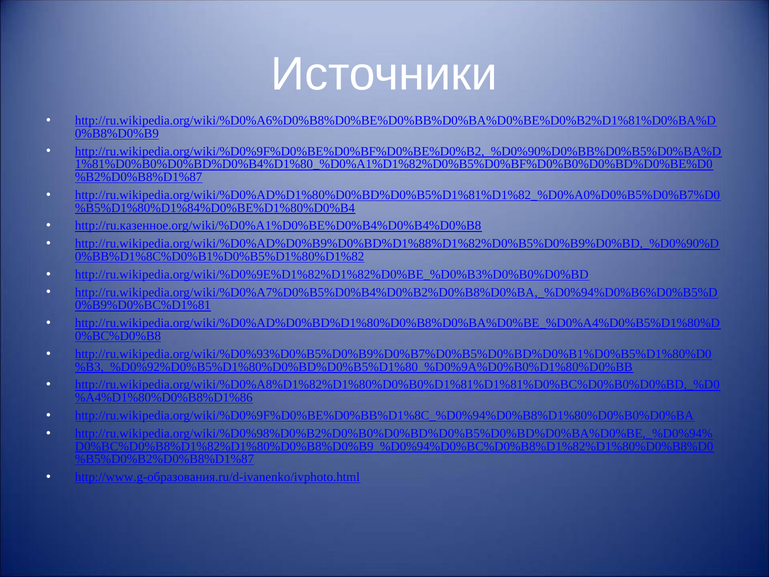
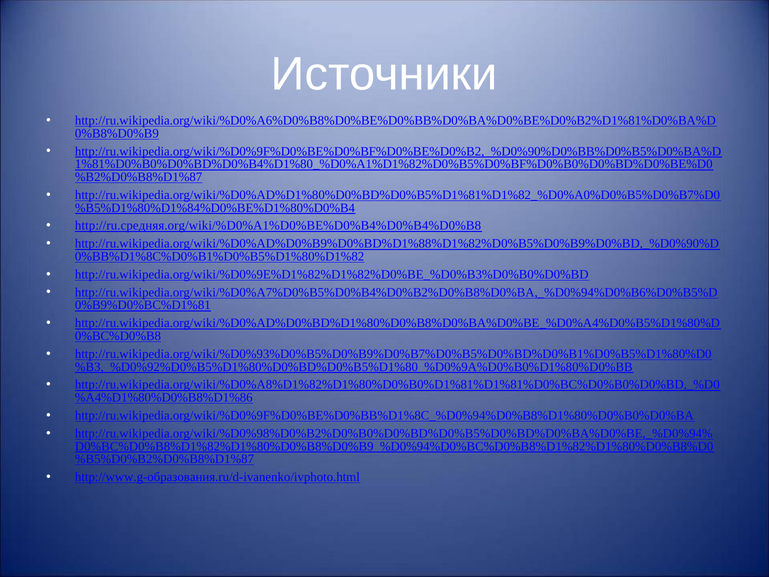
http://ru.казенное.org/wiki/%D0%A1%D0%BE%D0%B4%D0%B4%D0%B8: http://ru.казенное.org/wiki/%D0%A1%D0%BE%D0%B4%D0%B4%D0%B8 -> http://ru.средняя.org/wiki/%D0%A1%D0%BE%D0%B4%D0%B4%D0%B8 (278, 226)
